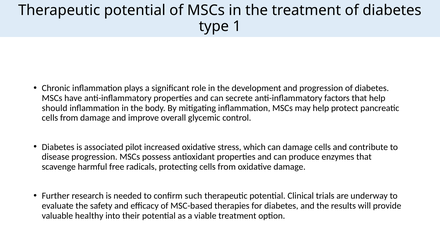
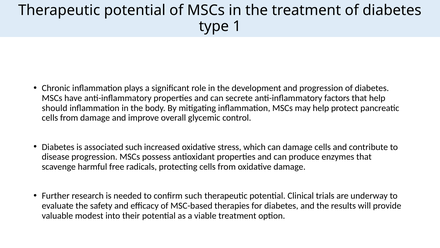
associated pilot: pilot -> such (134, 147)
healthy: healthy -> modest (89, 215)
